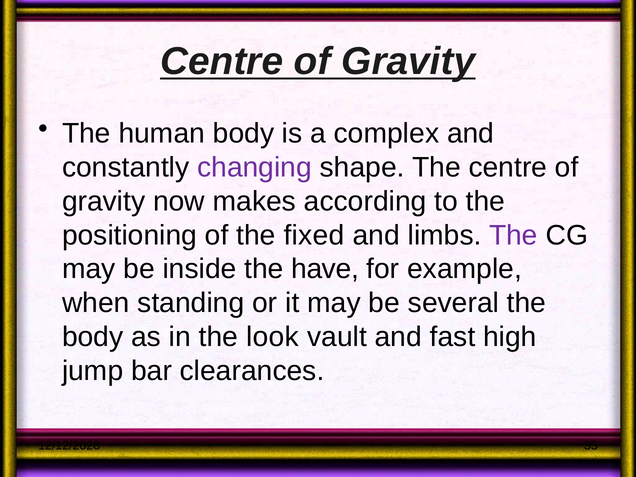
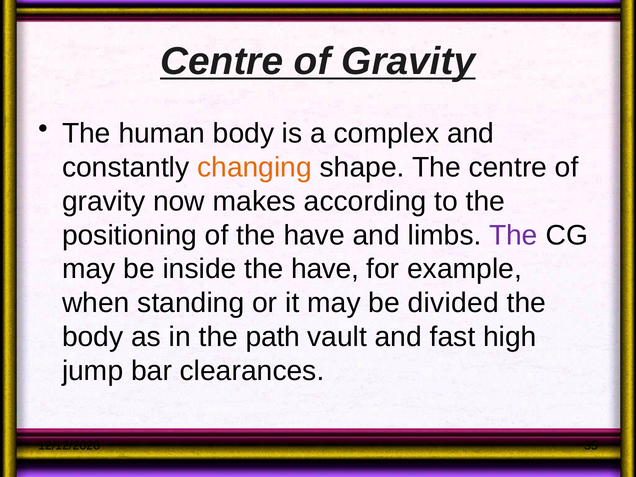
changing colour: purple -> orange (255, 167)
of the fixed: fixed -> have (314, 235)
several: several -> divided (453, 303)
look: look -> path (273, 337)
